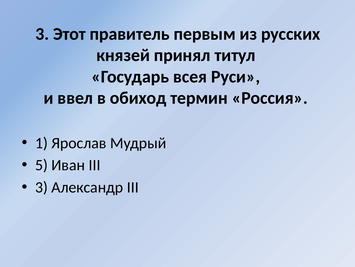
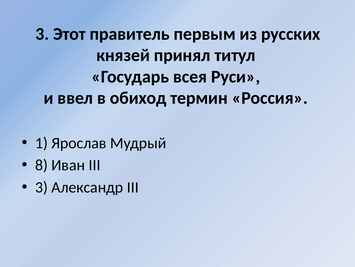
5: 5 -> 8 (41, 165)
